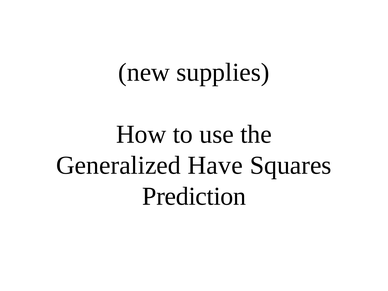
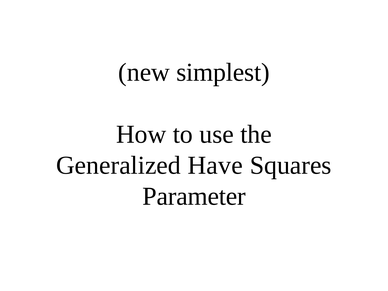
supplies: supplies -> simplest (223, 72)
Prediction: Prediction -> Parameter (194, 196)
